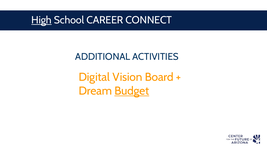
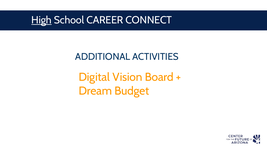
Budget underline: present -> none (132, 91)
